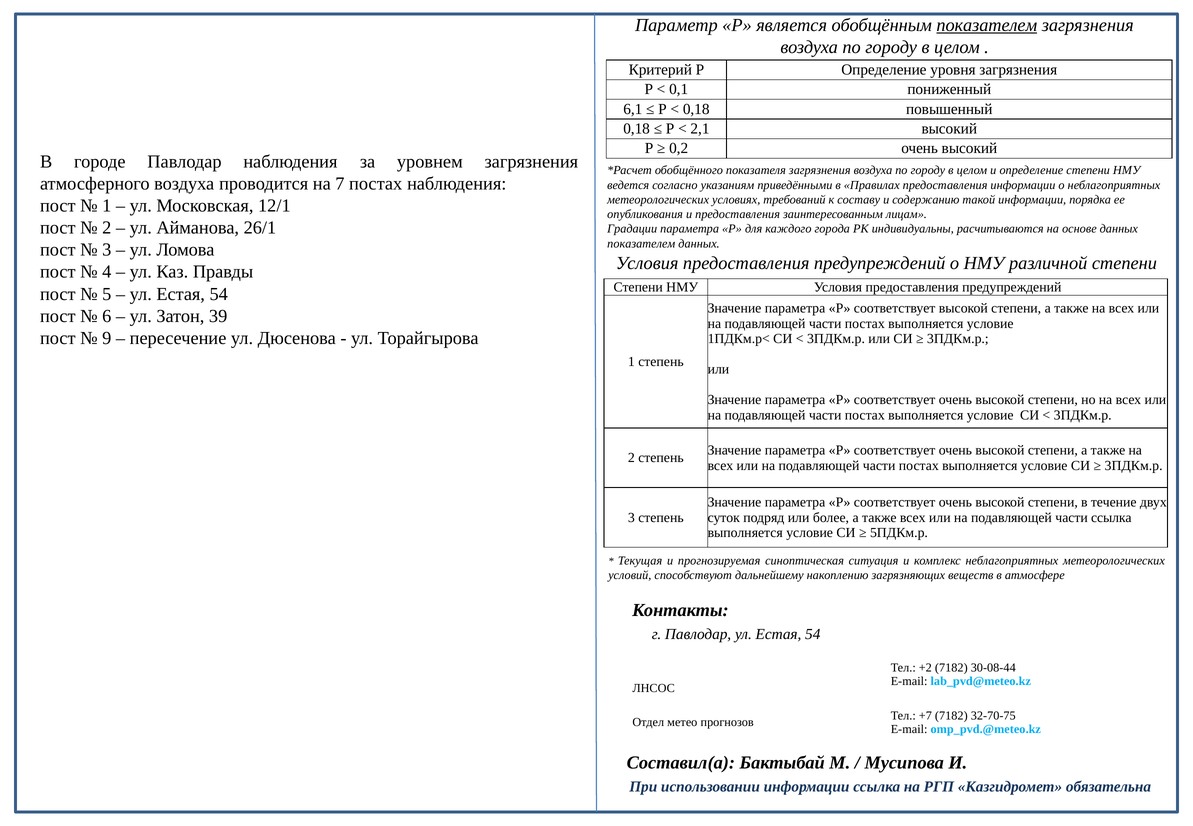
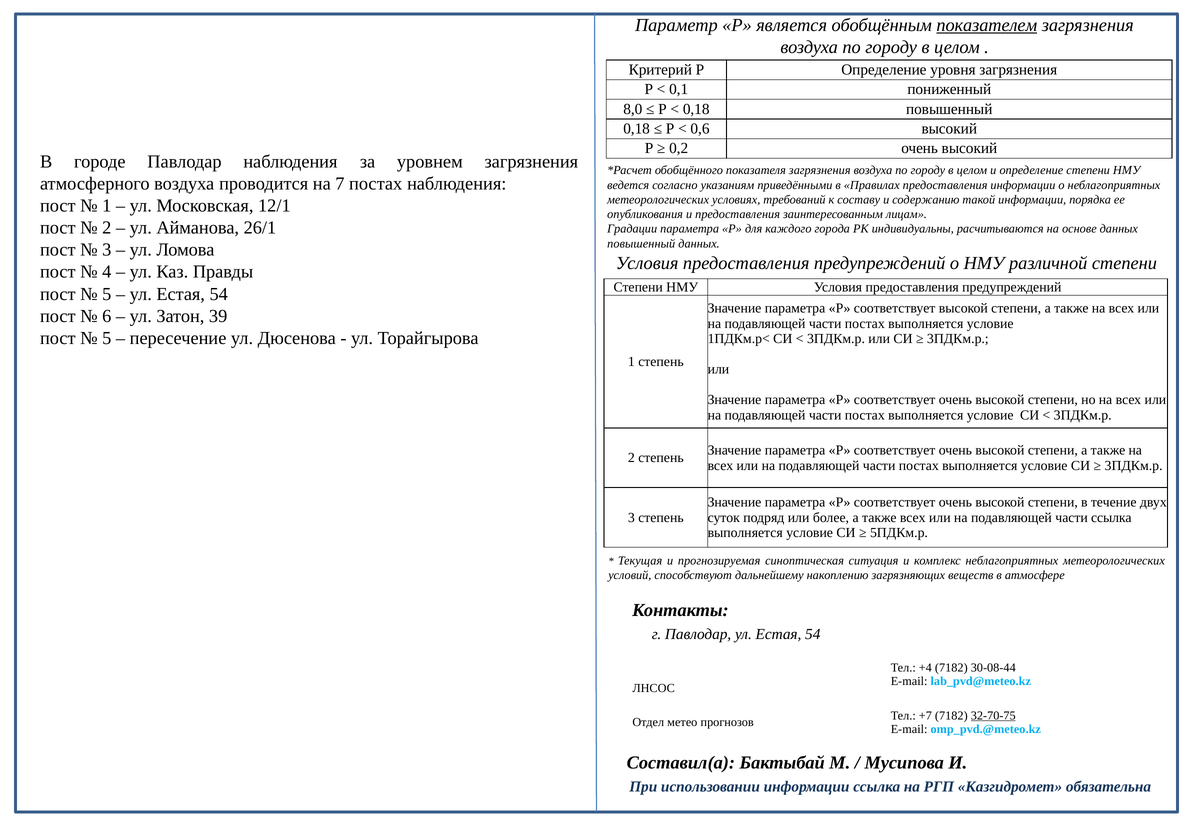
6,1: 6,1 -> 8,0 (633, 109)
2,1: 2,1 -> 0,6 (700, 129)
показателем: показателем -> повышенный (641, 244)
9: 9 -> 5 (107, 338)
+2: +2 -> +4 (925, 668)
32-70-75 underline: none -> present (993, 715)
